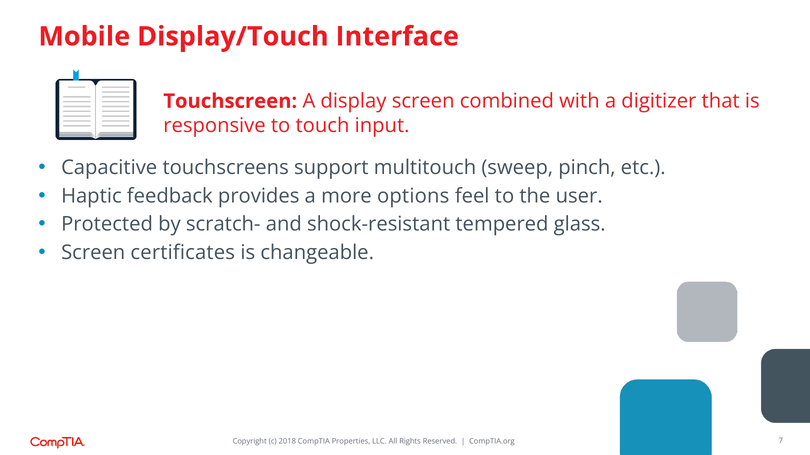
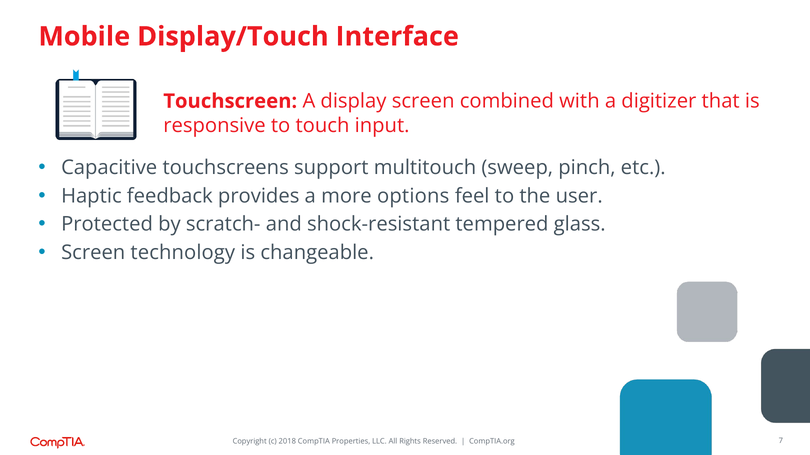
certificates: certificates -> technology (183, 253)
